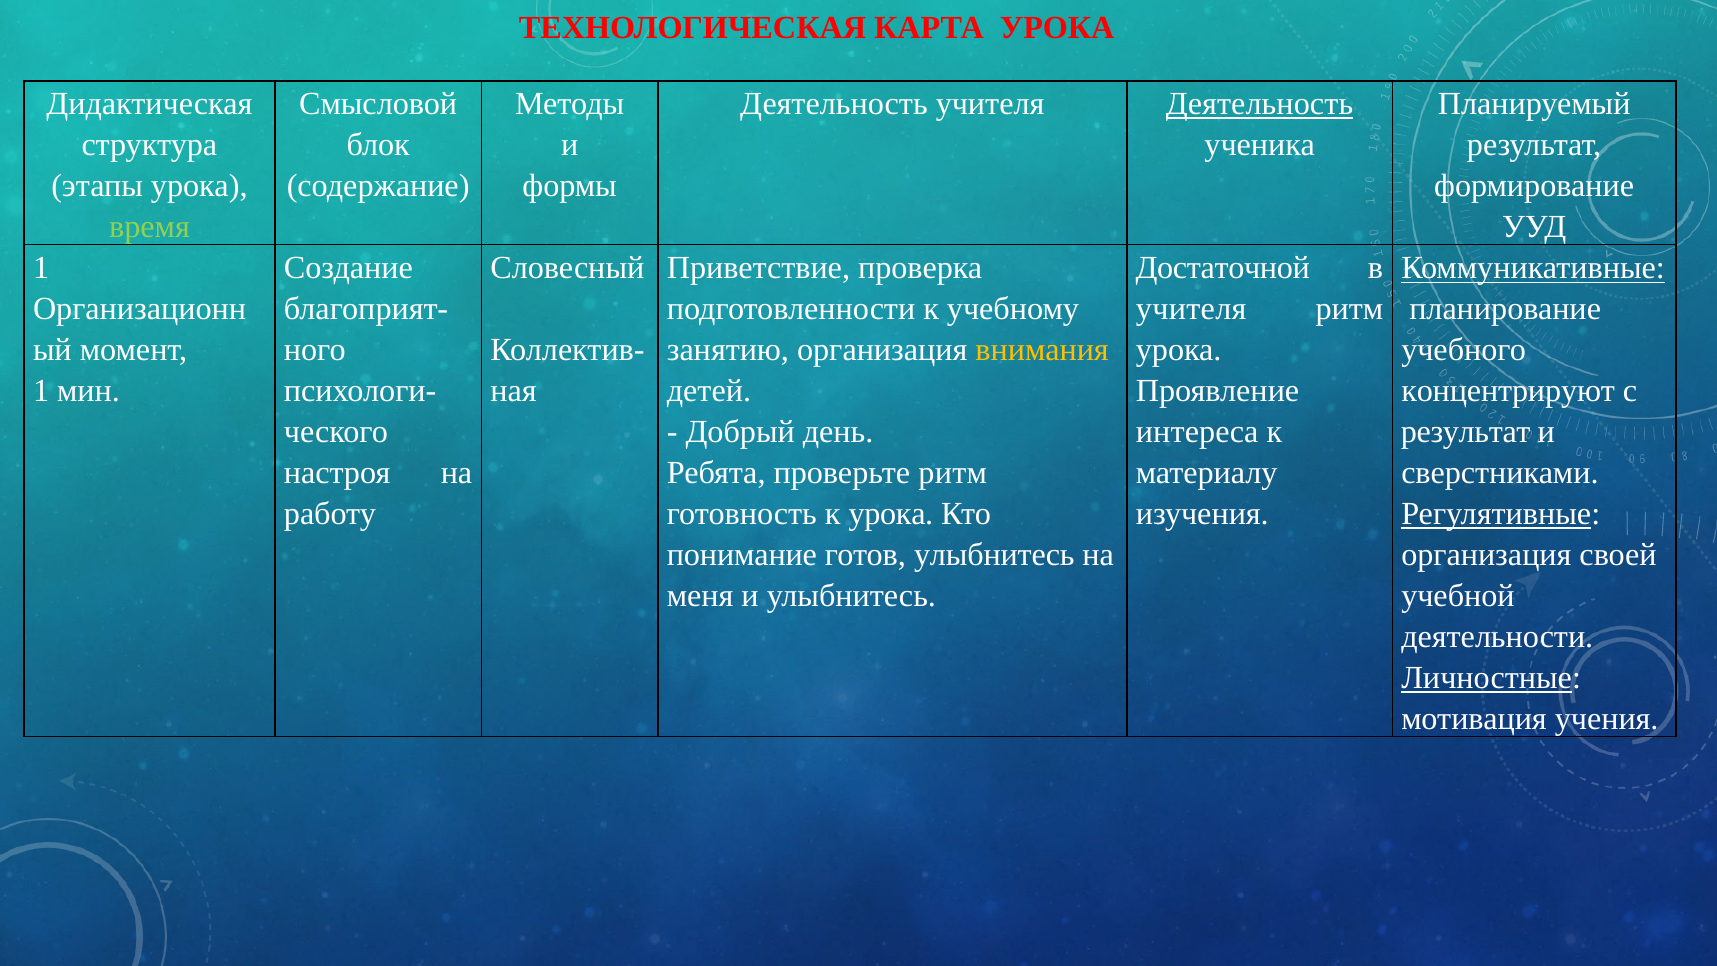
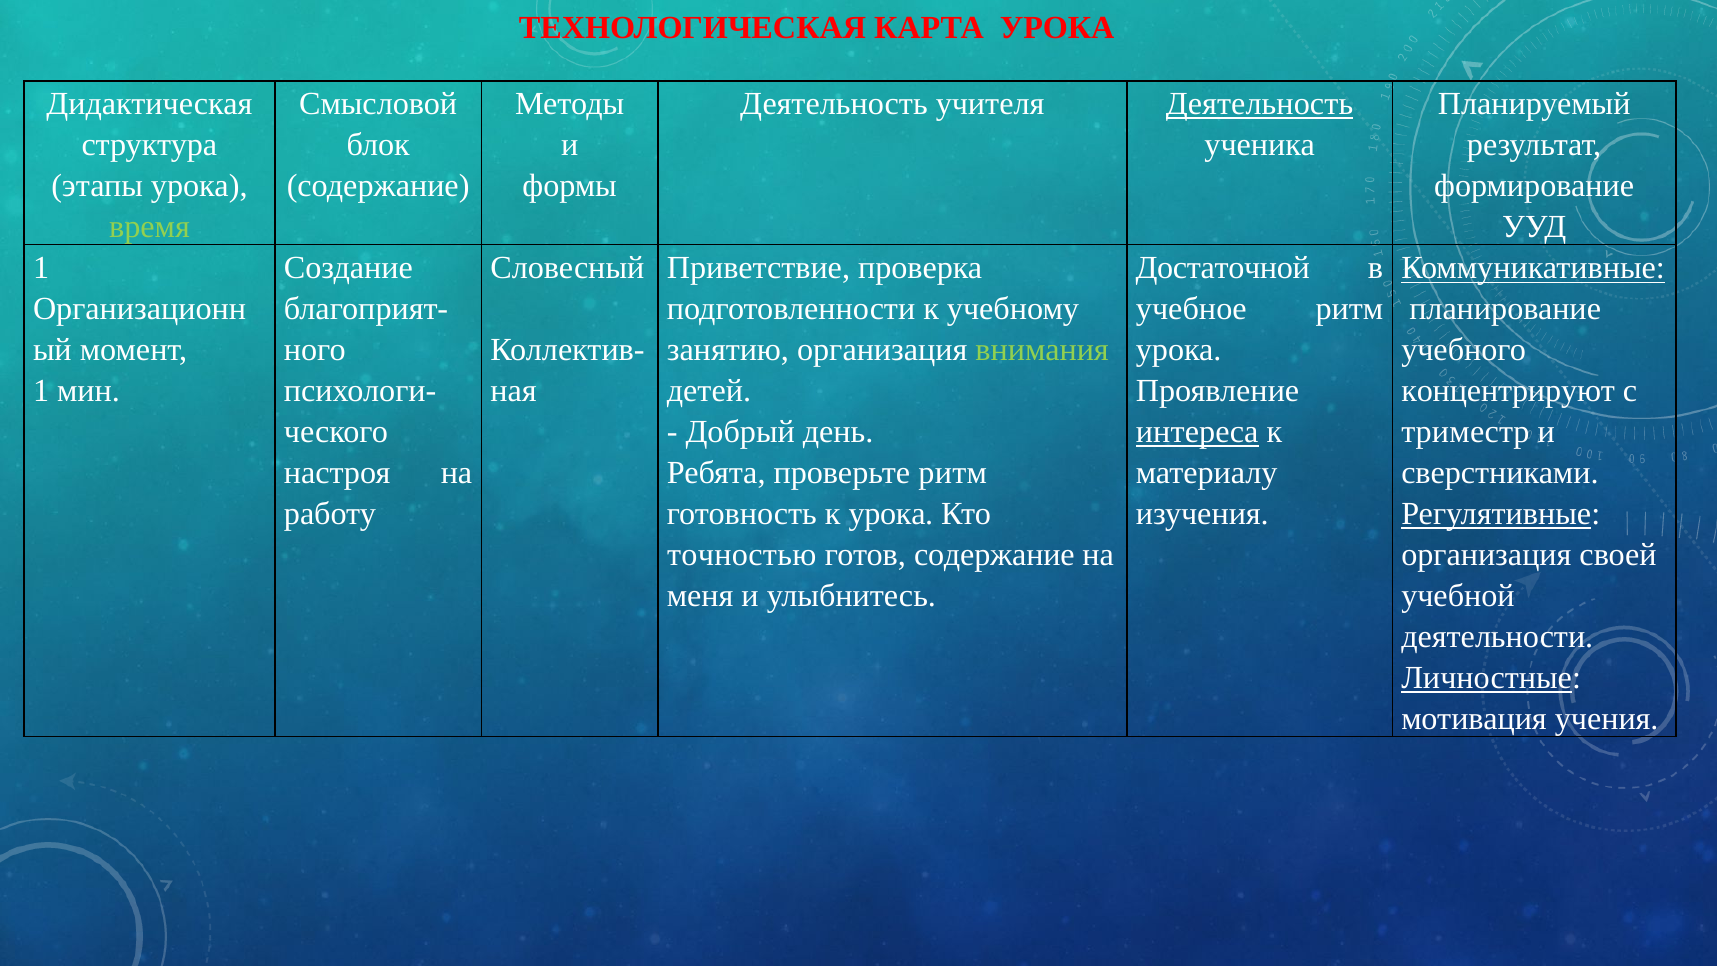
учителя: учителя -> учебное (1191, 309)
внимания colour: yellow -> light green (1042, 350)
интереса underline: none -> present (1197, 432)
результат: результат -> триместр (1465, 432)
понимание: понимание -> точностью (742, 555)
готов улыбнитесь: улыбнитесь -> содержание (994, 555)
